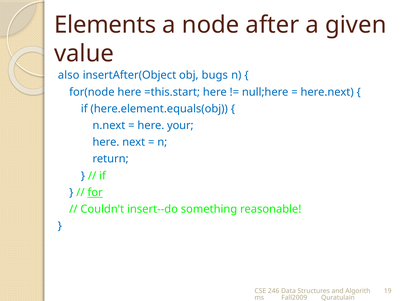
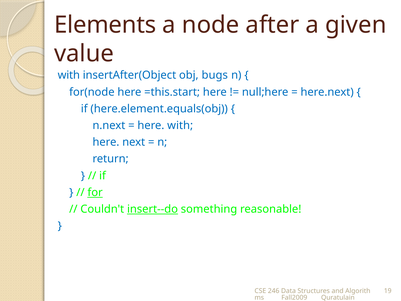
also: also -> with (69, 75)
here your: your -> with (180, 125)
insert--do underline: none -> present (153, 209)
